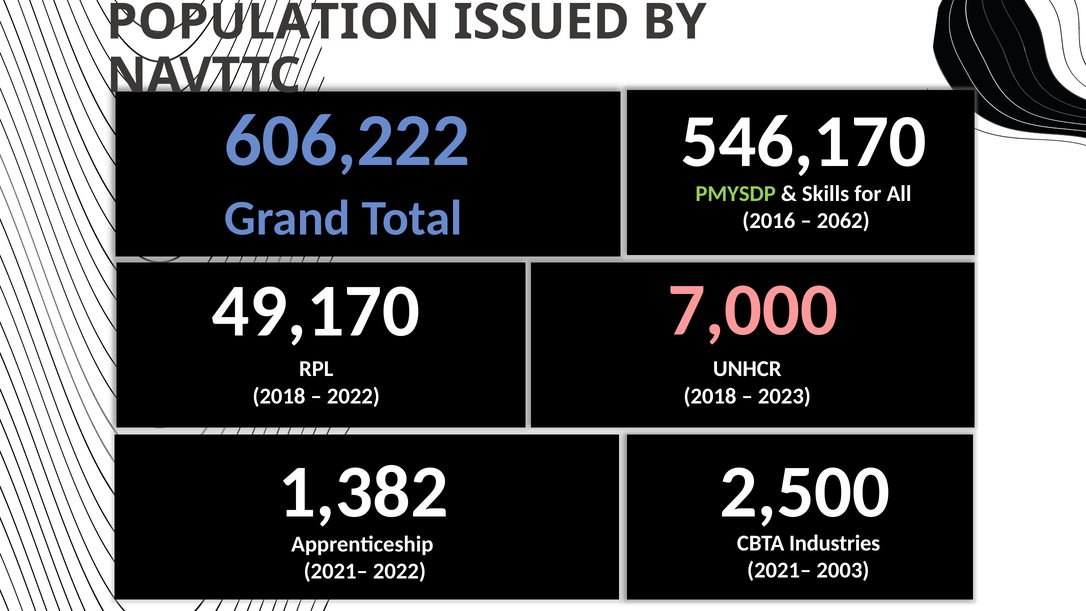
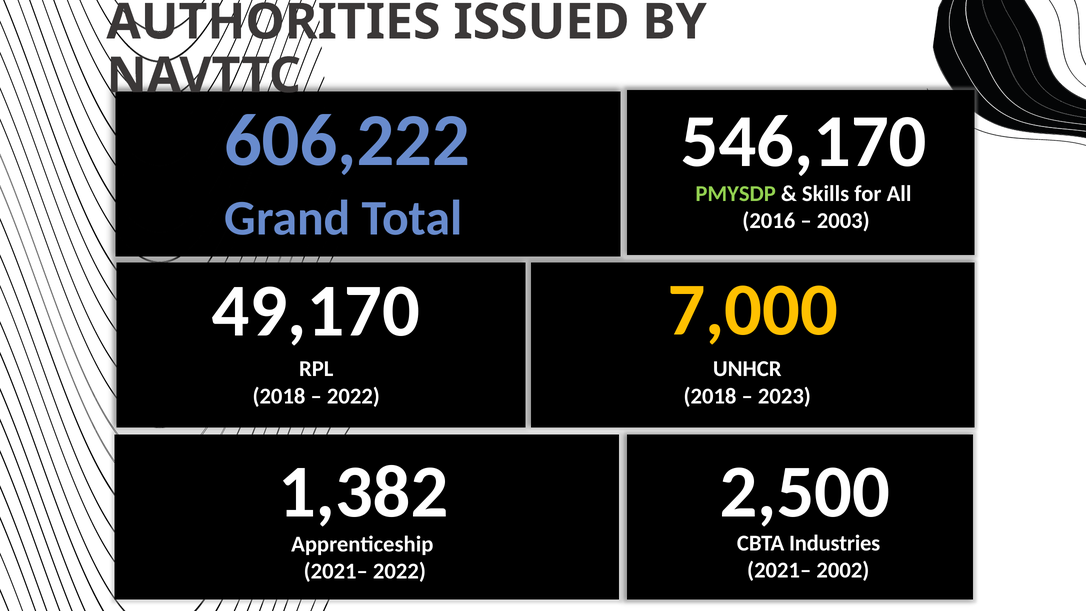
POPULATION: POPULATION -> AUTHORITIES (273, 22)
2062: 2062 -> 2003 (843, 221)
7,000 colour: pink -> yellow (753, 310)
2003: 2003 -> 2002 (843, 570)
